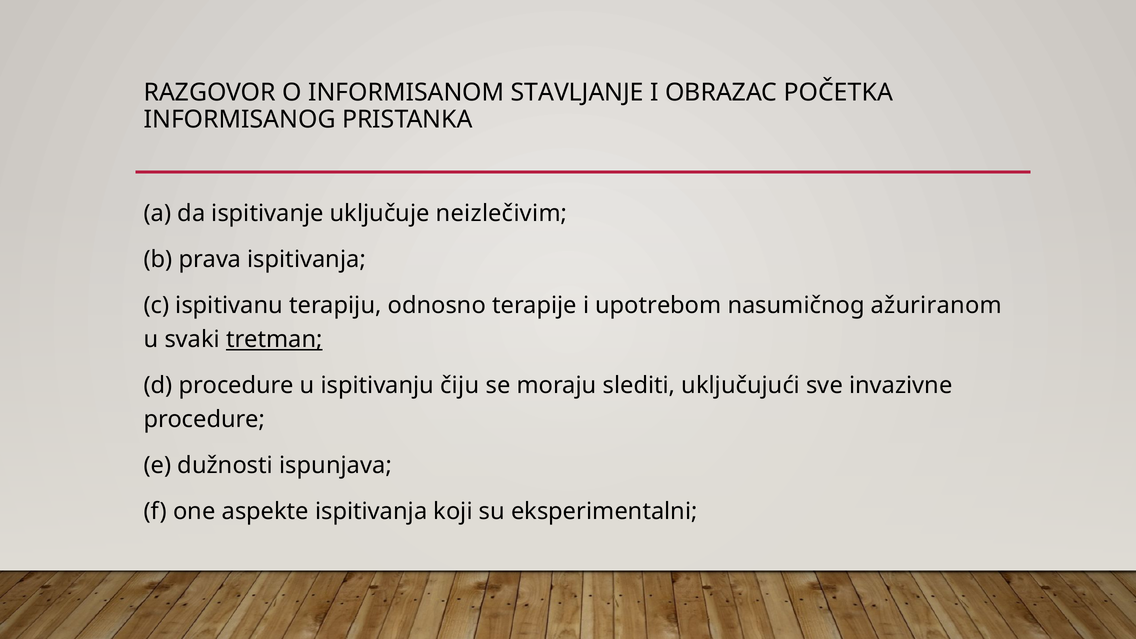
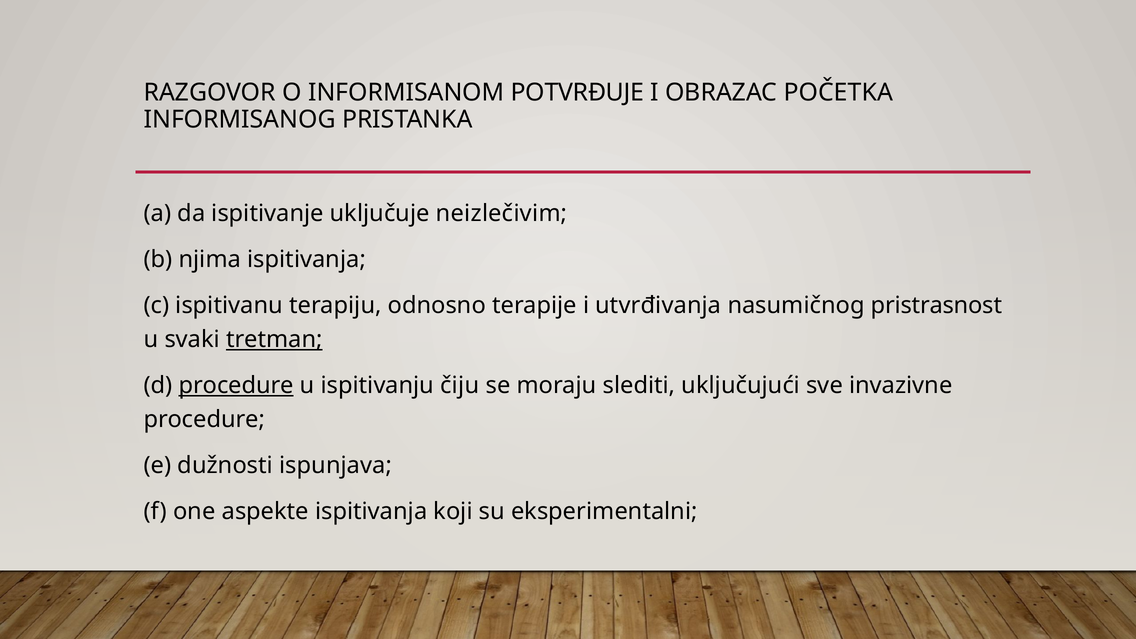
STAVLJANJE: STAVLJANJE -> POTVRĐUJE (577, 92)
prava: prava -> njima (210, 260)
upotrebom: upotrebom -> utvrđivanja (658, 305)
ažuriranom: ažuriranom -> pristrasnost (936, 305)
procedure underline: none -> present (236, 385)
